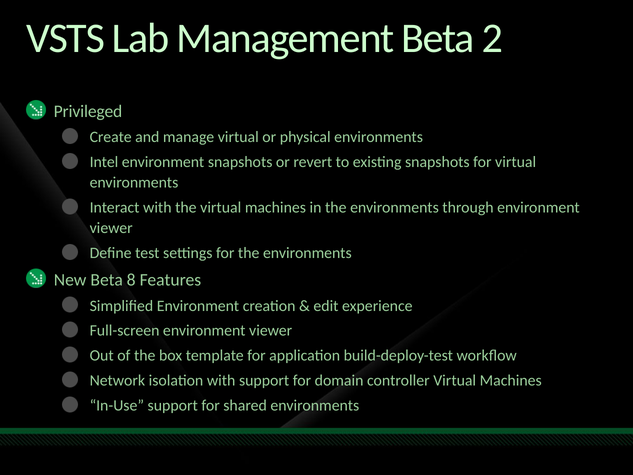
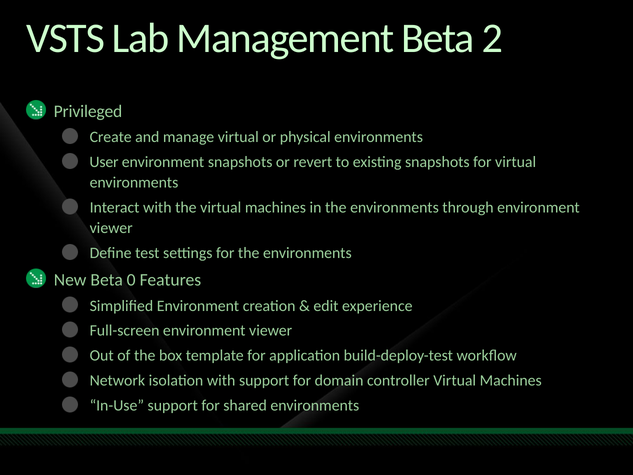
Intel: Intel -> User (104, 162)
8: 8 -> 0 (131, 280)
